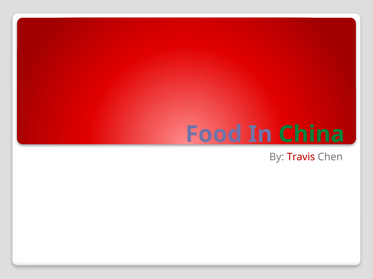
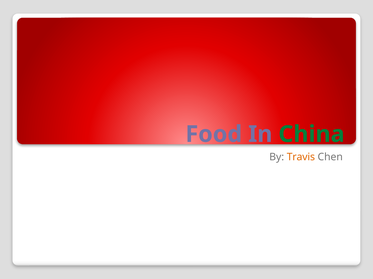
Travis colour: red -> orange (301, 157)
